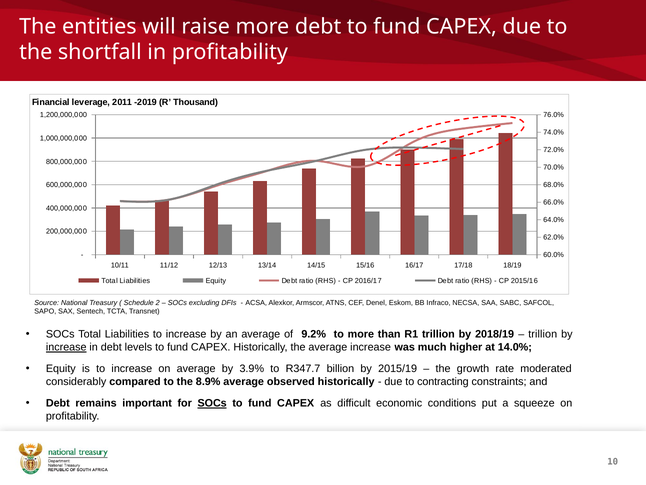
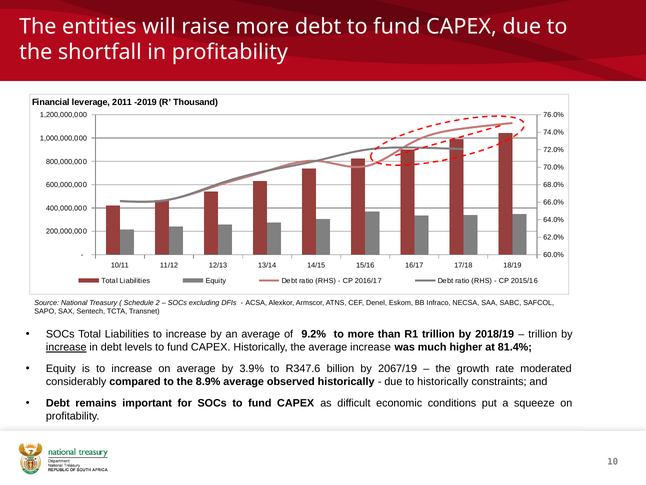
14.0%: 14.0% -> 81.4% (515, 347)
R347.7: R347.7 -> R347.6 (303, 368)
2015/19: 2015/19 -> 2067/19 (398, 368)
to contracting: contracting -> historically (443, 381)
SOCs underline: present -> none (212, 403)
